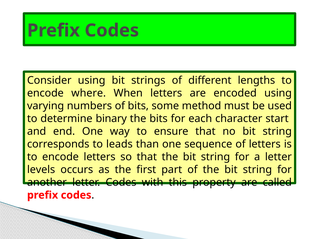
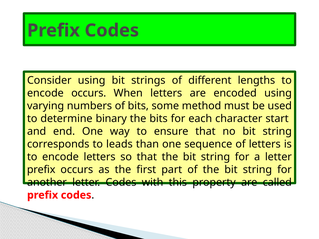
encode where: where -> occurs (89, 93)
levels: levels -> prefix (41, 170)
